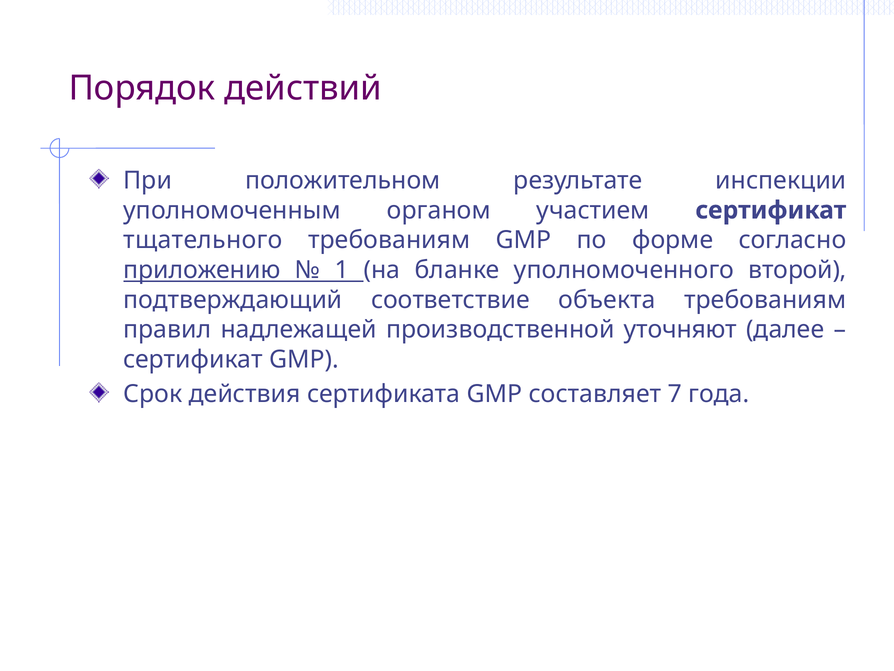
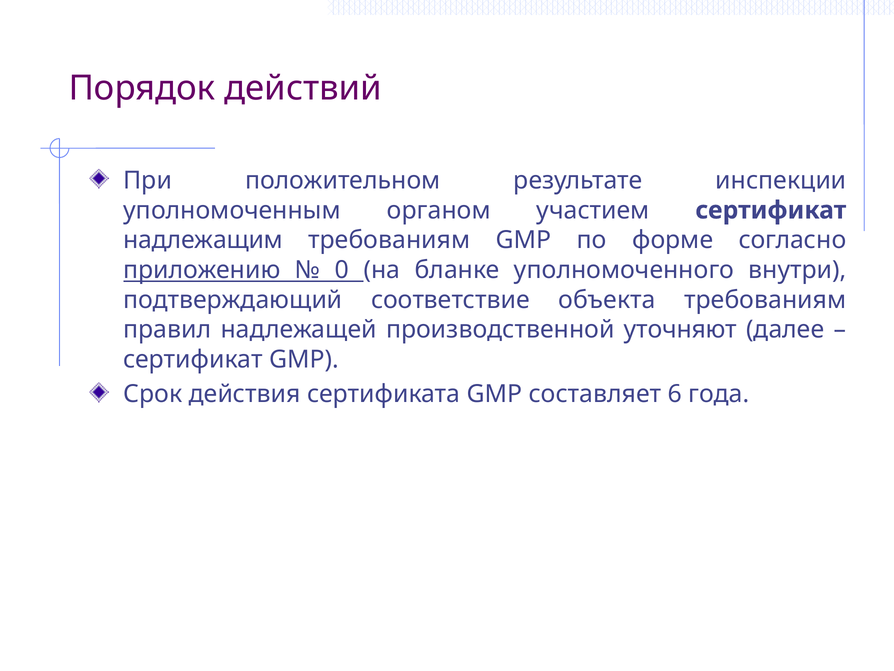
тщательного: тщательного -> надлежащим (203, 240)
1: 1 -> 0 (342, 270)
второй: второй -> внутри (797, 270)
7: 7 -> 6 (675, 394)
